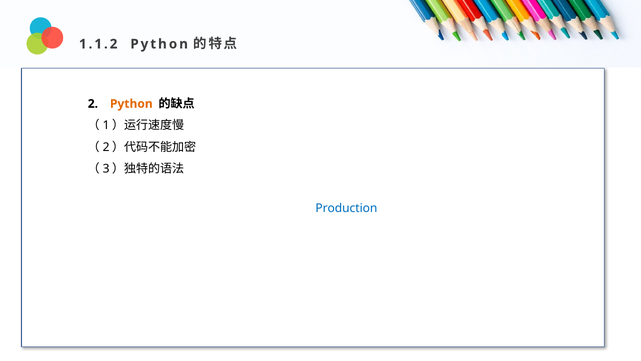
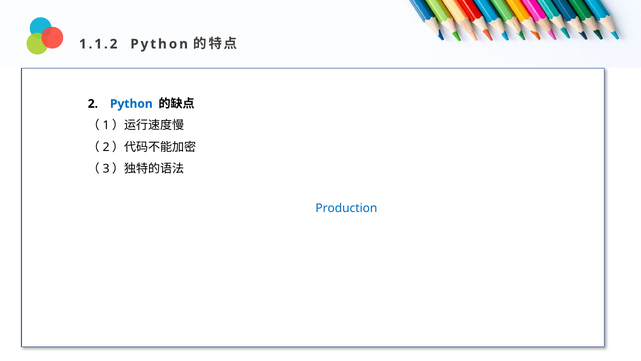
Python colour: orange -> blue (131, 104)
